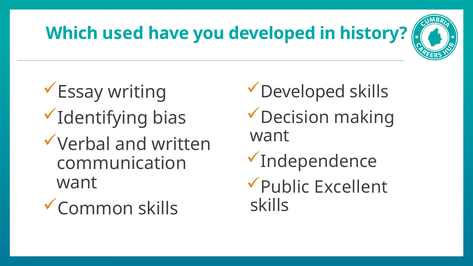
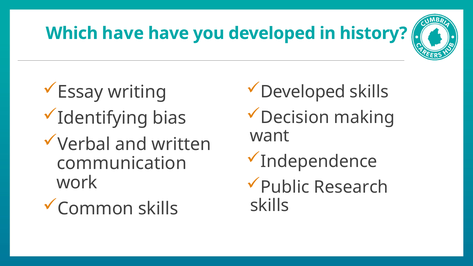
Which used: used -> have (123, 33)
want: want -> work (77, 183)
Excellent: Excellent -> Research (351, 187)
